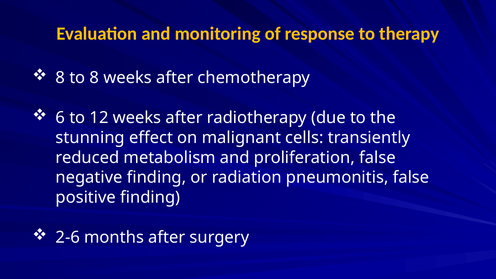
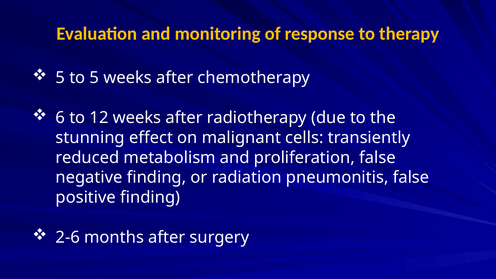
8: 8 -> 5 (60, 78)
to 8: 8 -> 5 (94, 78)
